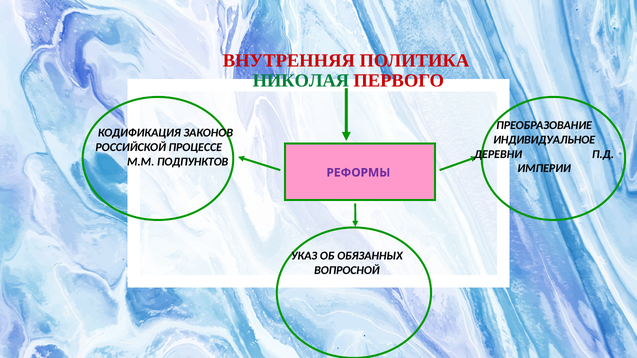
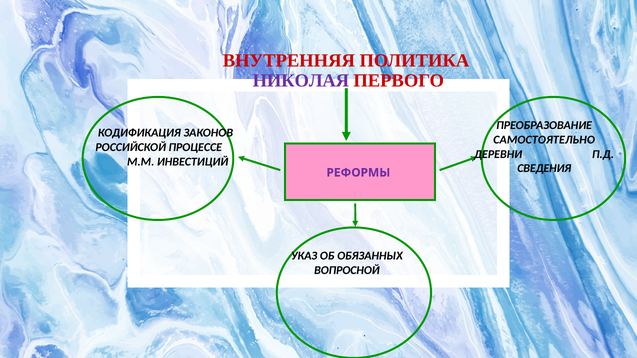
НИКОЛАЯ colour: green -> purple (301, 81)
ИНДИВИДУАЛЬНОЕ: ИНДИВИДУАЛЬНОЕ -> САМОСТОЯТЕЛЬНО (544, 140)
ПОДПУНКТОВ: ПОДПУНКТОВ -> ИНВЕСТИЦИЙ (193, 162)
ИМПЕРИИ: ИМПЕРИИ -> СВЕДЕНИЯ (544, 169)
